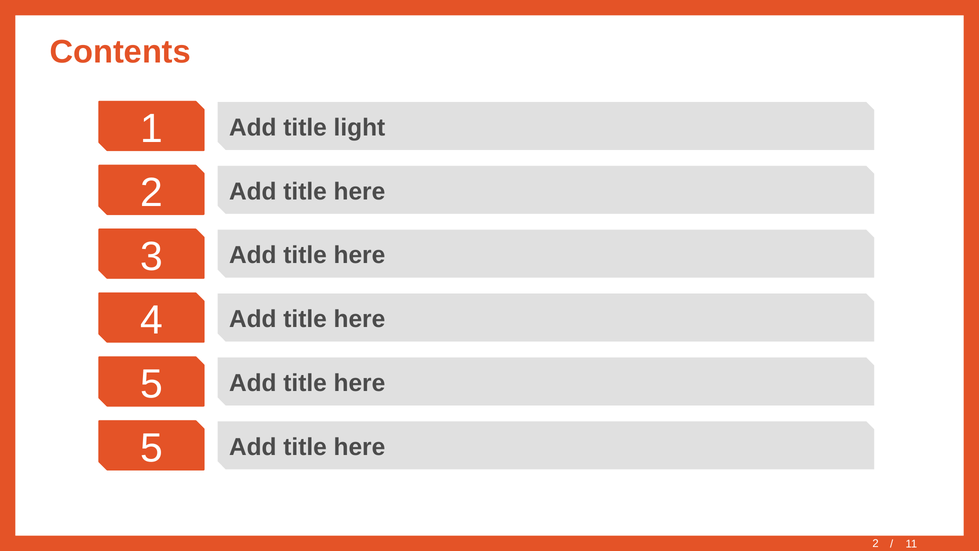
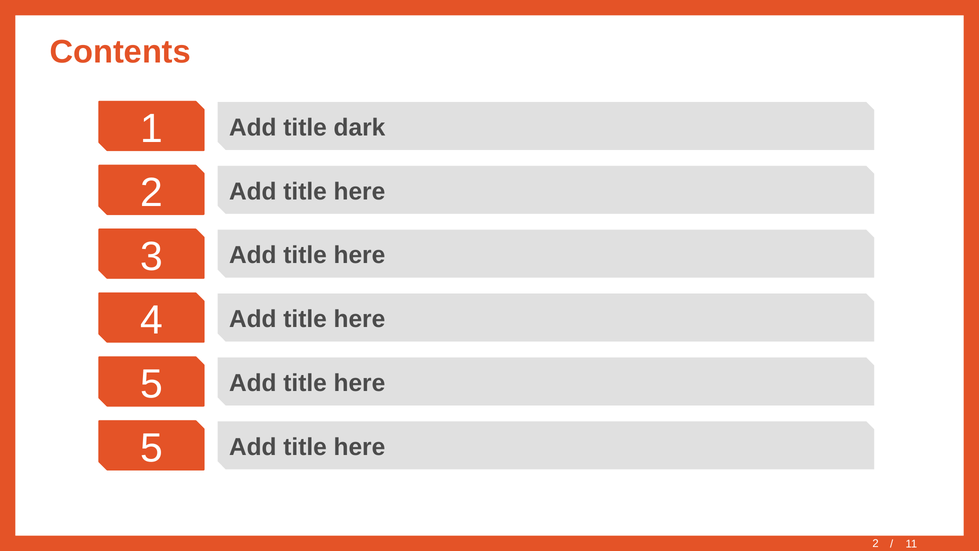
light: light -> dark (359, 128)
